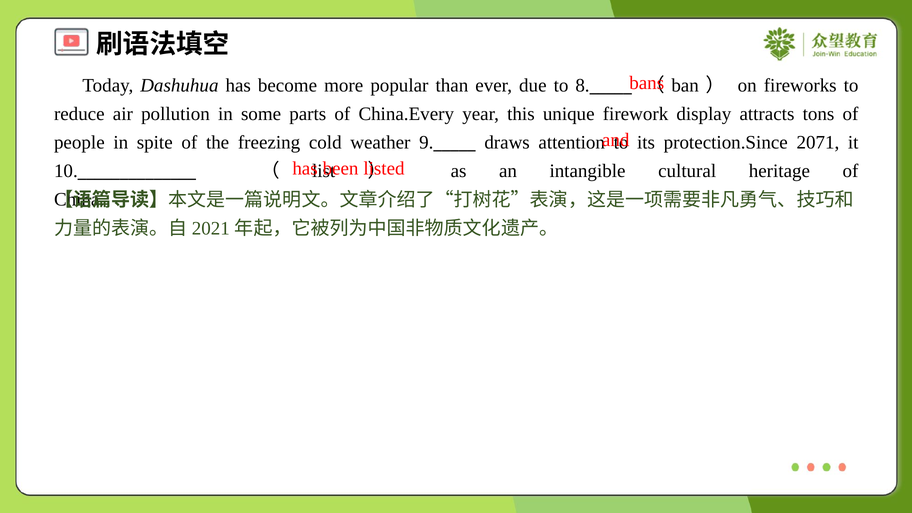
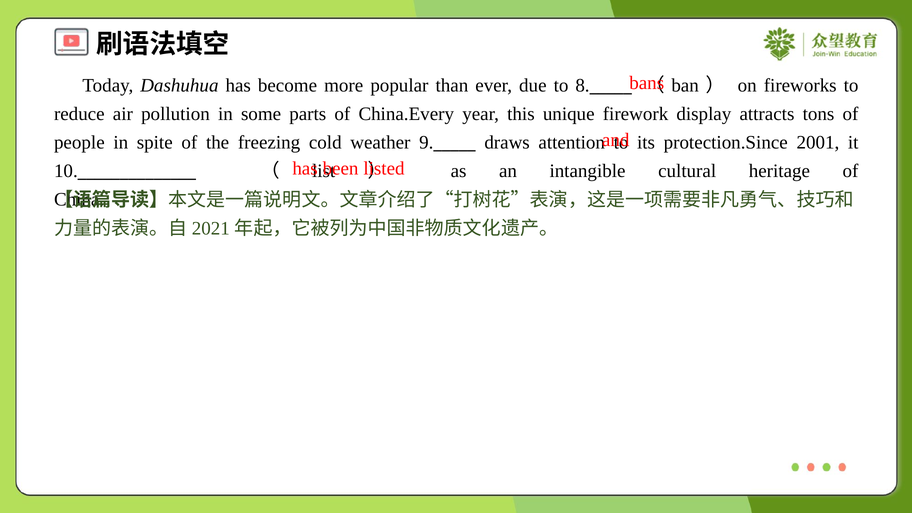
2071: 2071 -> 2001 (818, 143)
